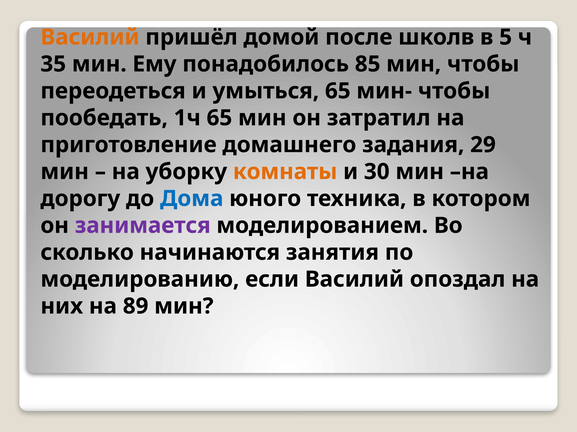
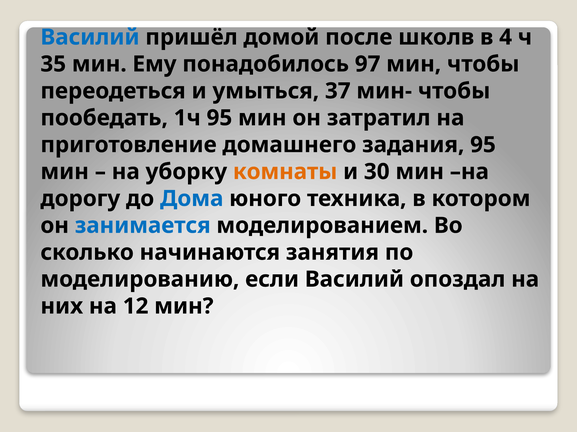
Василий colour: orange -> blue (90, 37)
5: 5 -> 4 (506, 37)
85: 85 -> 97 (368, 64)
умыться 65: 65 -> 37 (338, 91)
1ч 65: 65 -> 95 (219, 118)
задания 29: 29 -> 95 (483, 145)
занимается colour: purple -> blue (143, 226)
89: 89 -> 12 (136, 307)
